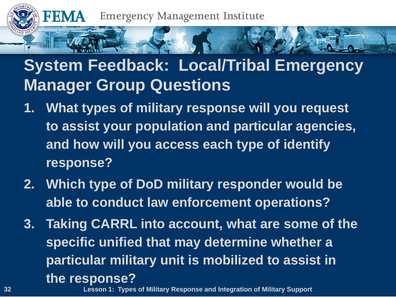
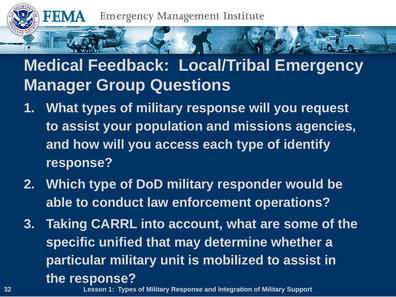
System: System -> Medical (54, 65)
and particular: particular -> missions (263, 126)
